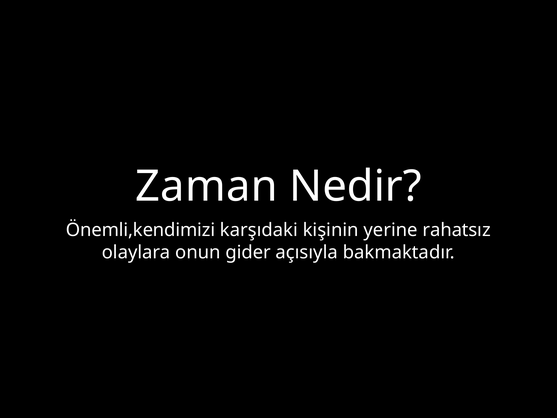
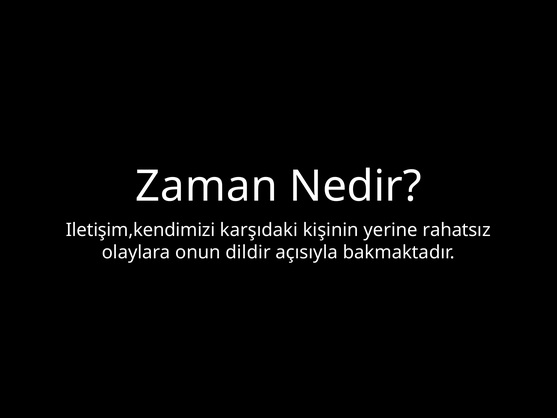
Önemli,kendimizi: Önemli,kendimizi -> Iletişim,kendimizi (141, 230)
gider: gider -> dildir (248, 252)
